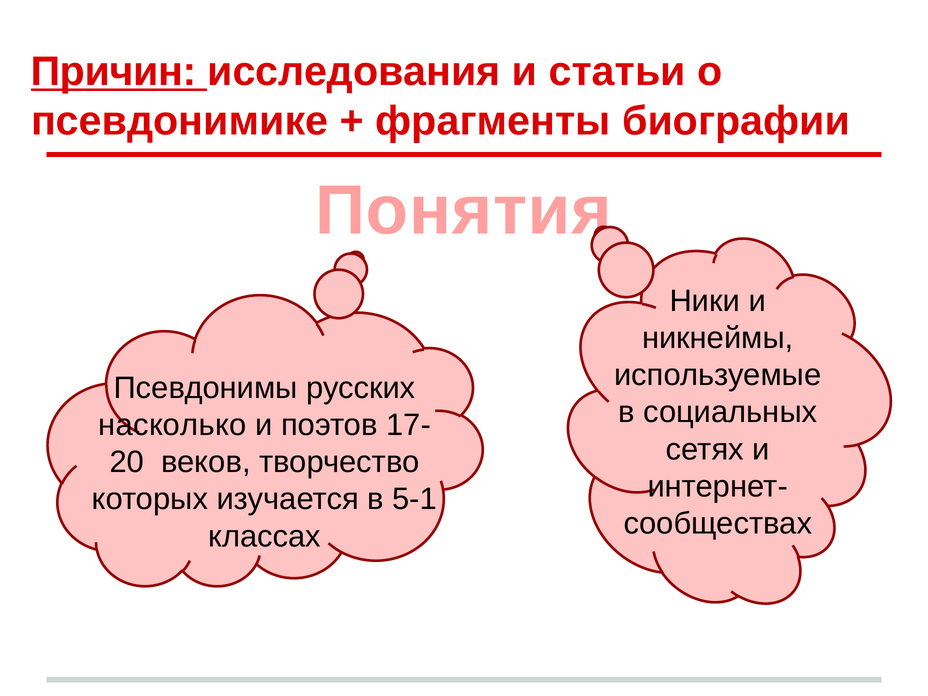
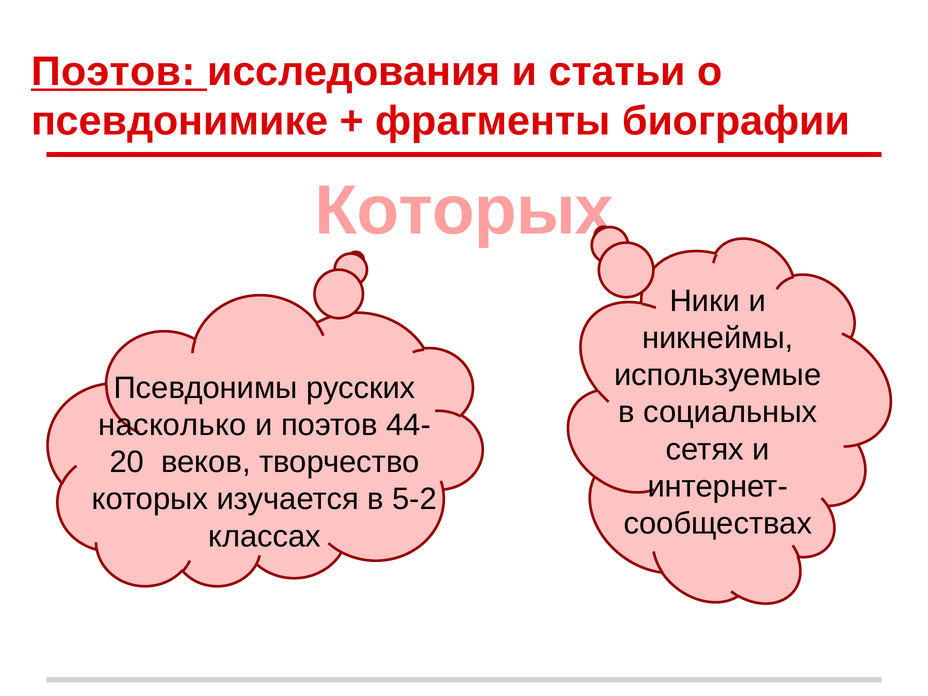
Причин: Причин -> Поэтов (113, 72)
Понятия: Понятия -> Которых (464, 211)
17-: 17- -> 44- (409, 425)
5-1: 5-1 -> 5-2 (415, 499)
